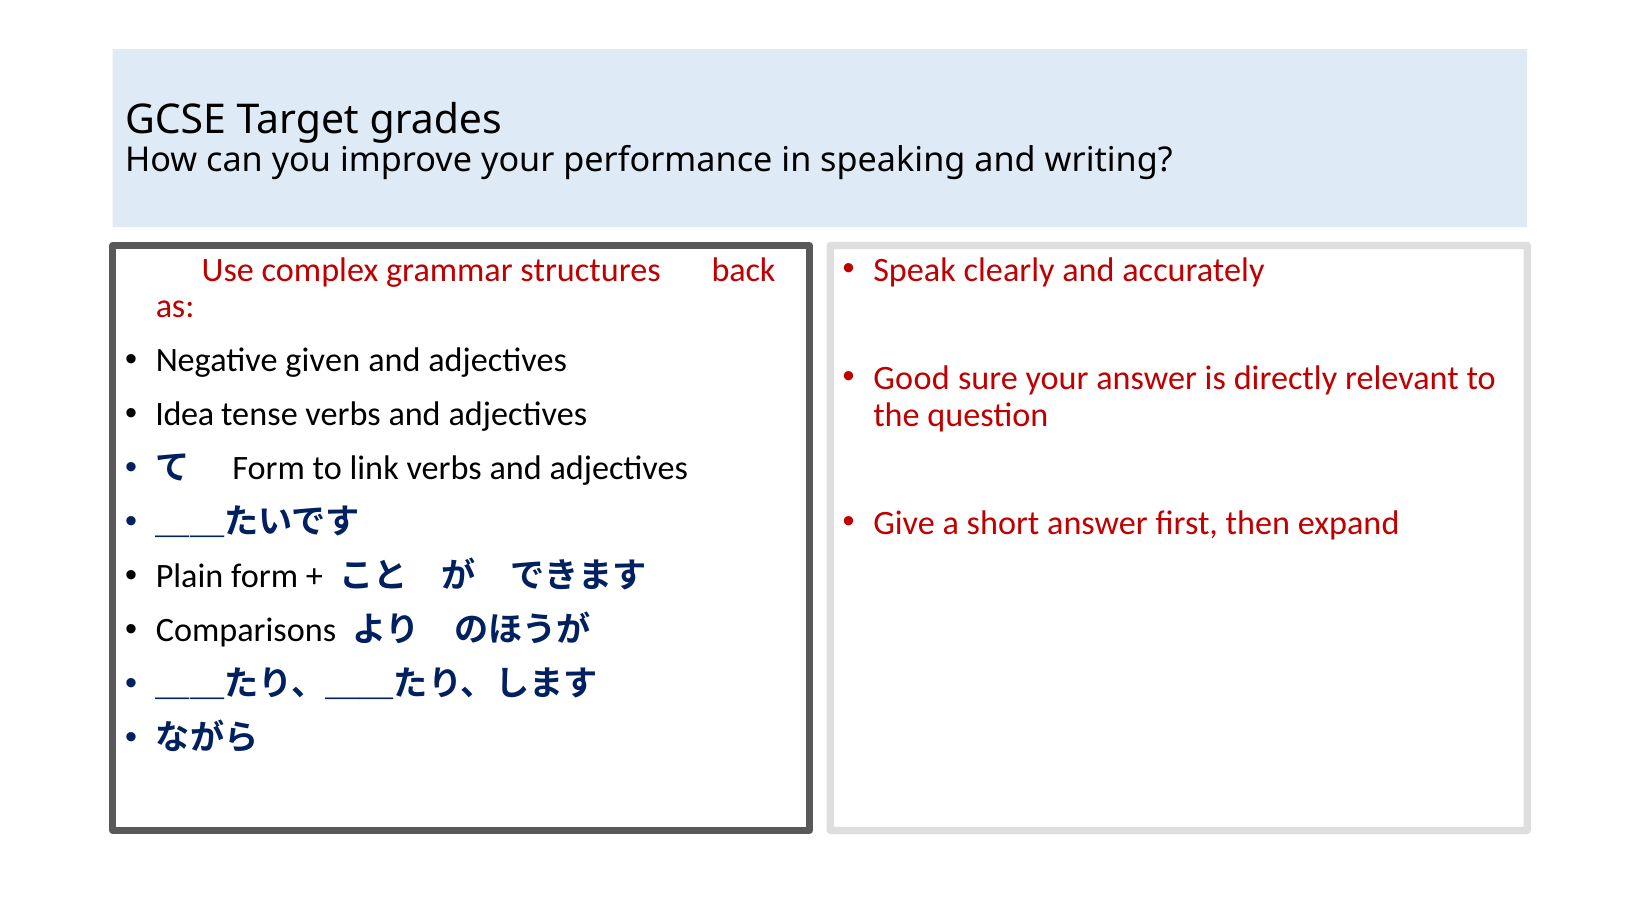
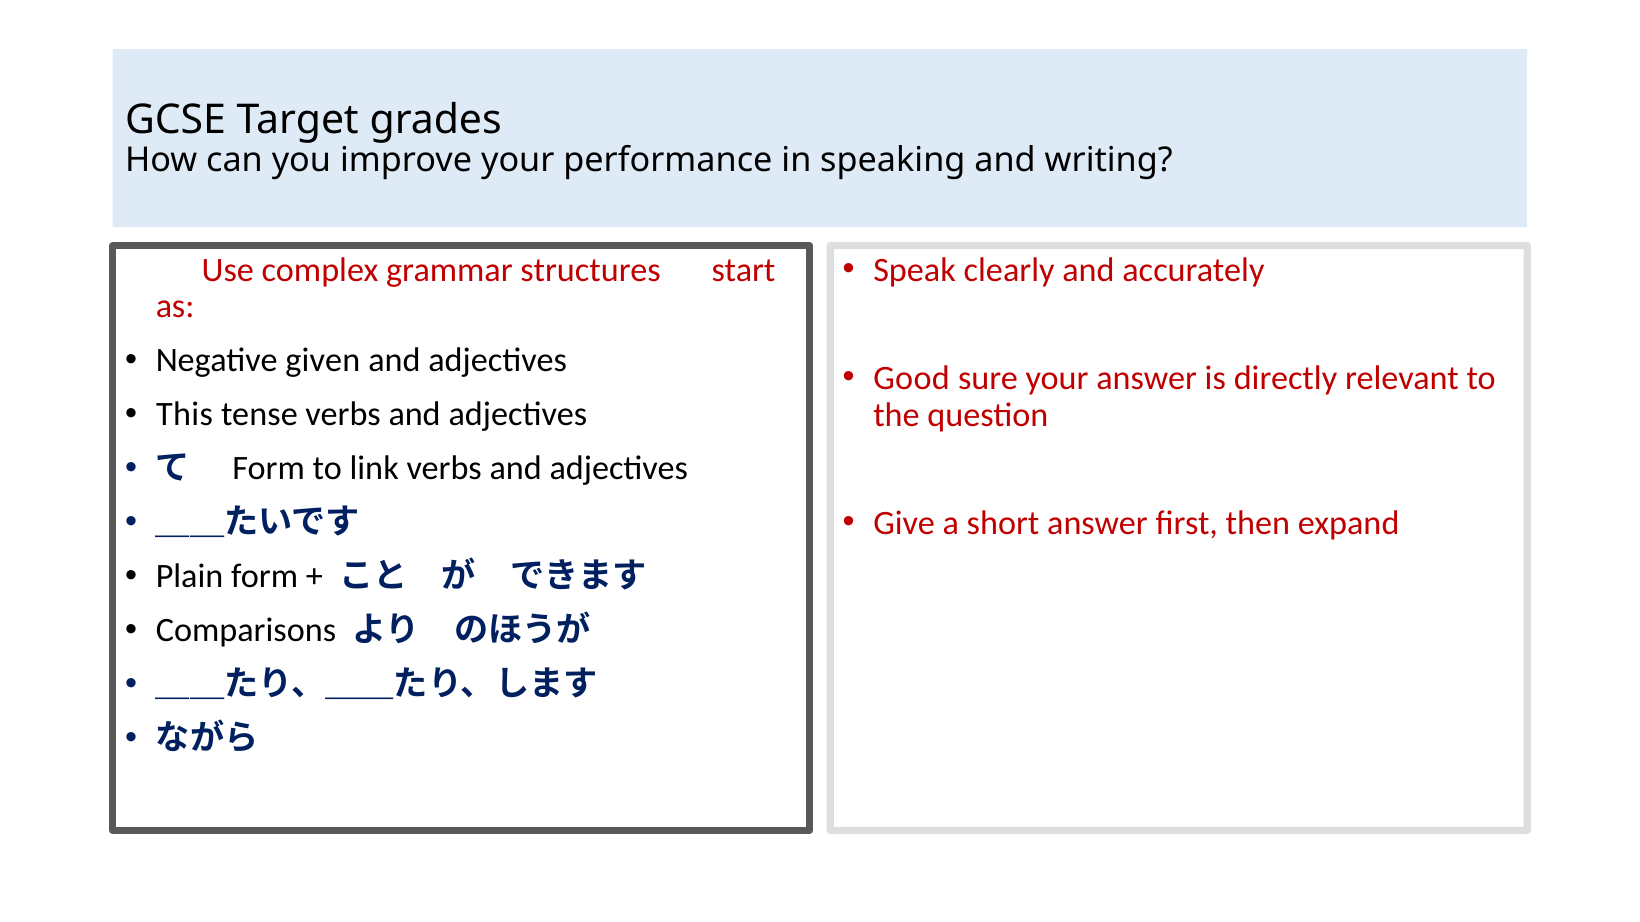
back: back -> start (743, 270)
Idea: Idea -> This (184, 415)
